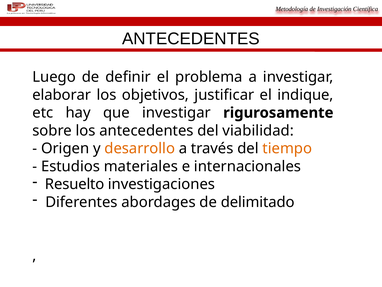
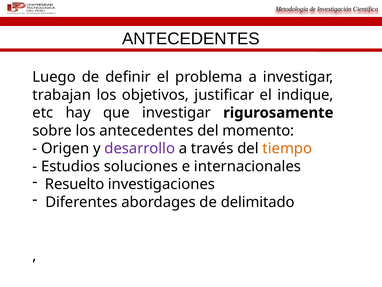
elaborar: elaborar -> trabajan (62, 95)
viabilidad: viabilidad -> momento (258, 130)
desarrollo colour: orange -> purple (140, 148)
materiales: materiales -> soluciones (141, 166)
